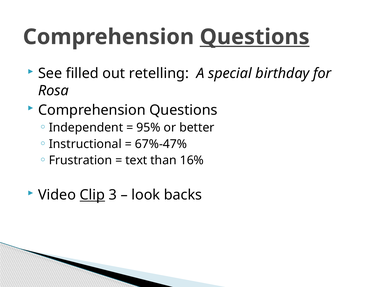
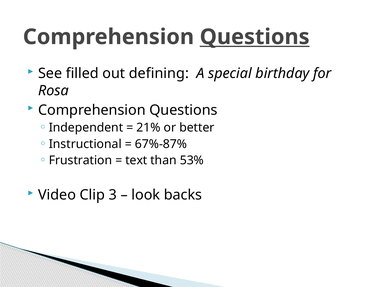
retelling: retelling -> defining (159, 73)
95%: 95% -> 21% (149, 127)
67%-47%: 67%-47% -> 67%-87% (161, 144)
16%: 16% -> 53% (192, 160)
Clip underline: present -> none (92, 195)
